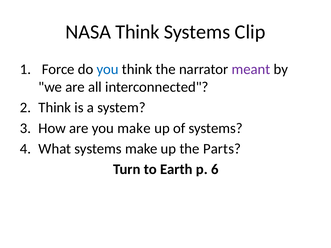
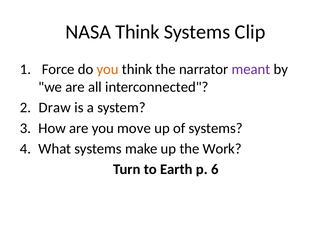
you colour: blue -> orange (108, 69)
Think: Think -> Draw (55, 108)
you make: make -> move (134, 128)
Parts: Parts -> Work (222, 149)
